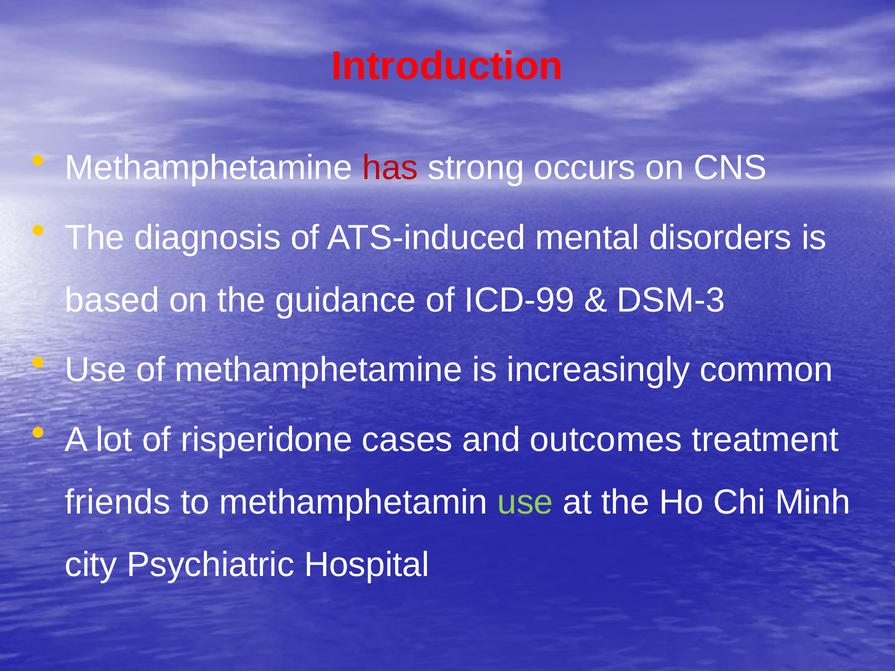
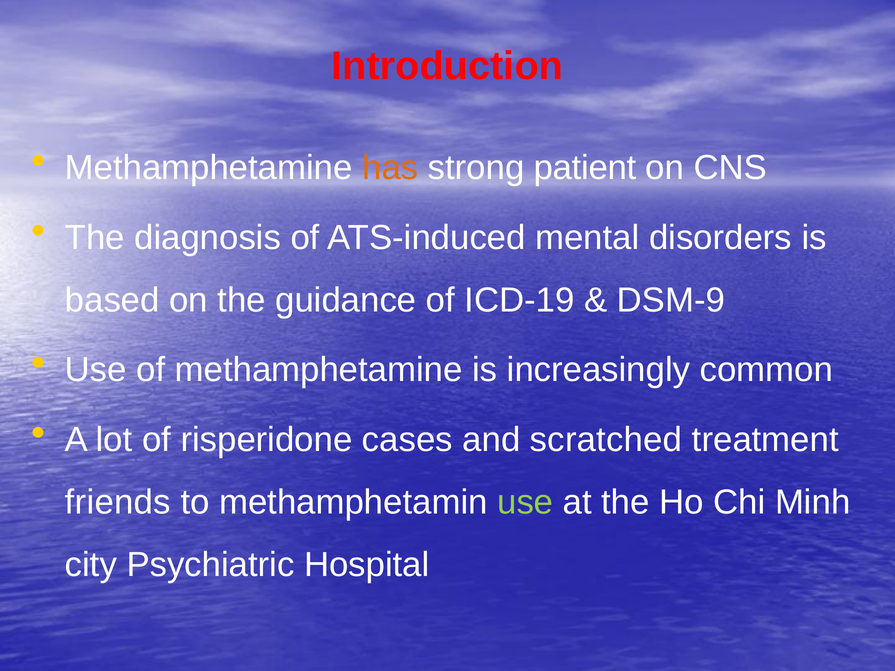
has colour: red -> orange (390, 168)
occurs: occurs -> patient (585, 168)
ICD-99: ICD-99 -> ICD-19 (519, 300)
DSM-3: DSM-3 -> DSM-9 (671, 300)
outcomes: outcomes -> scratched (606, 440)
